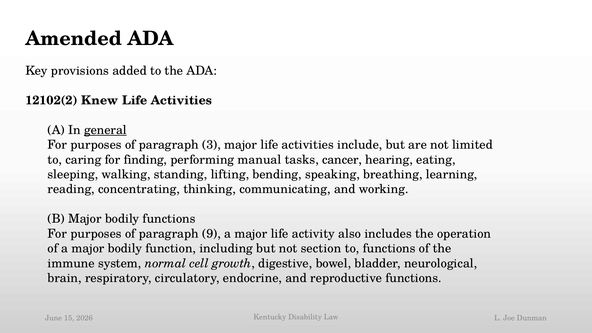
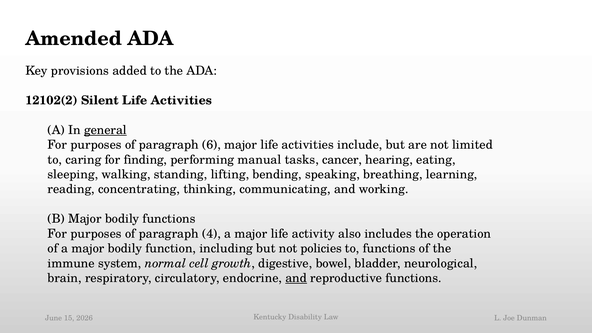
Knew: Knew -> Silent (100, 100)
3: 3 -> 6 (212, 145)
9: 9 -> 4 (212, 234)
section: section -> policies (321, 248)
and underline: none -> present (296, 278)
